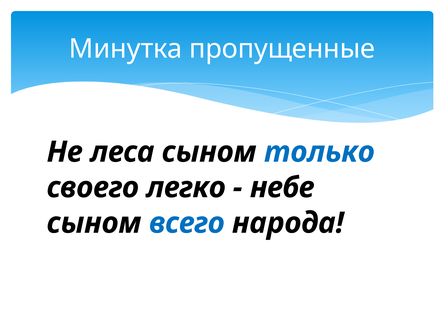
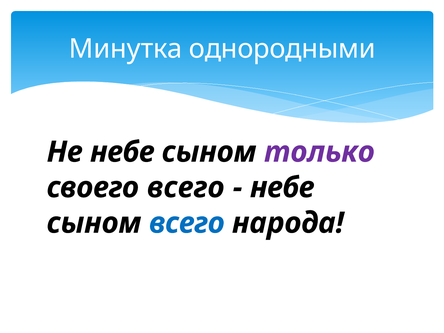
пропущенные: пропущенные -> однородными (282, 49)
Не леса: леса -> небе (122, 152)
только colour: blue -> purple (319, 152)
своего легко: легко -> всего (186, 187)
